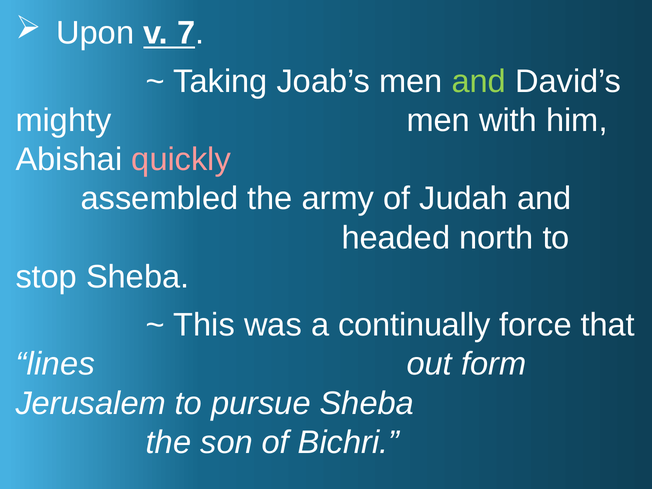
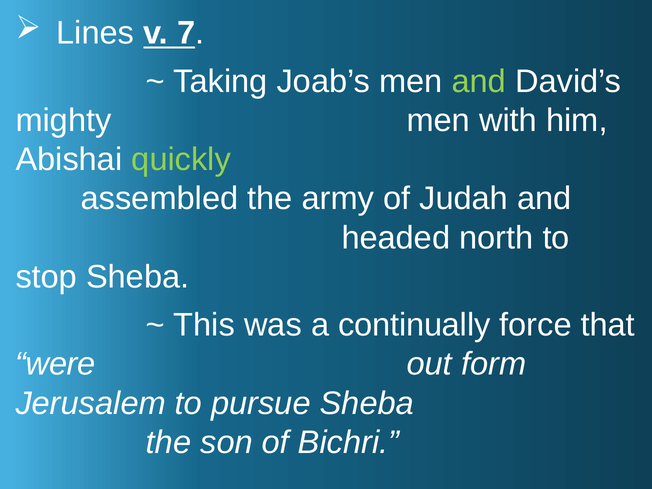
Upon: Upon -> Lines (95, 33)
quickly colour: pink -> light green (181, 160)
lines: lines -> were (56, 364)
